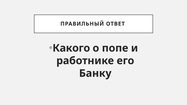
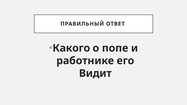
Банку: Банку -> Видит (95, 73)
